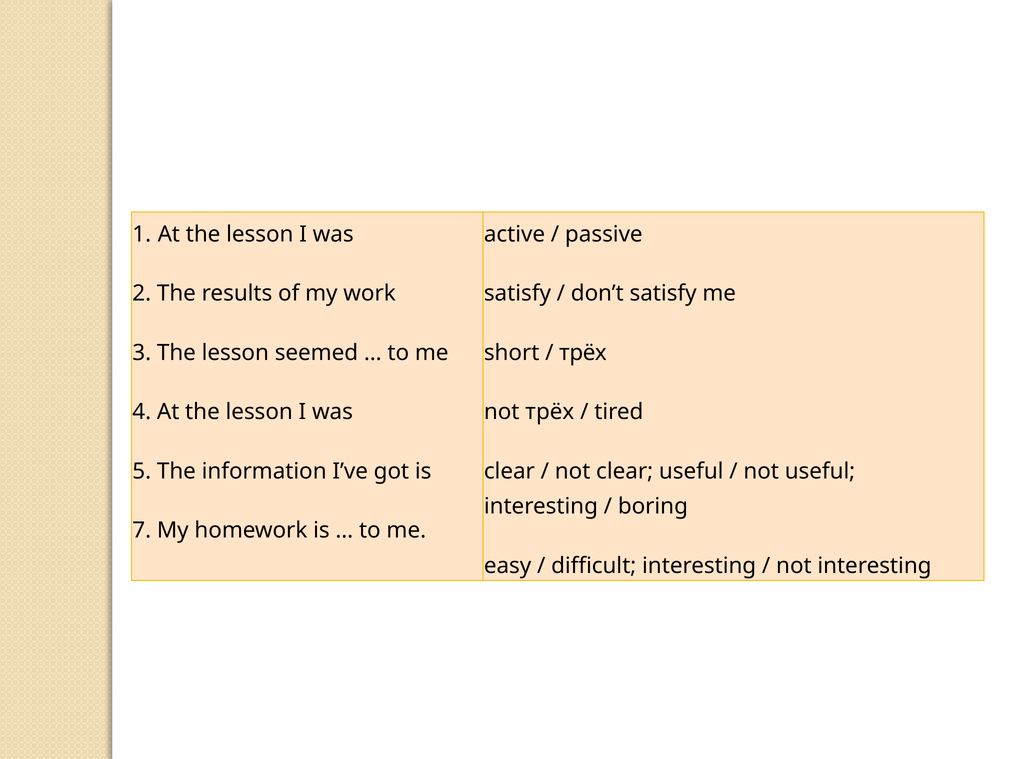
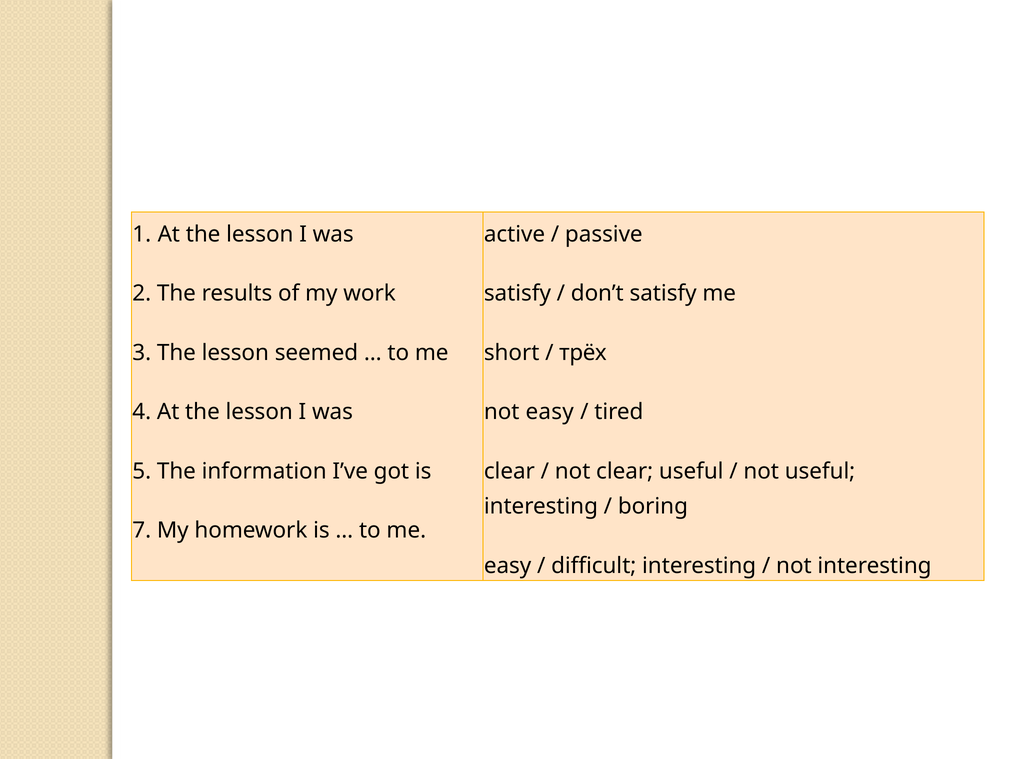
not трёх: трёх -> easy (550, 412)
